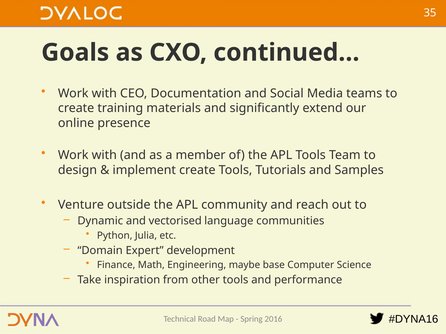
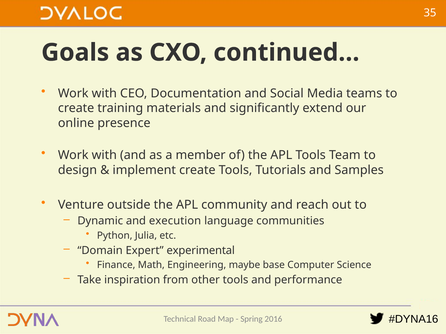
vectorised: vectorised -> execution (175, 221)
development: development -> experimental (201, 251)
